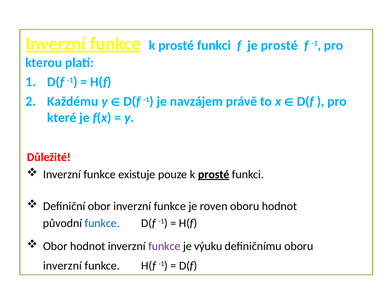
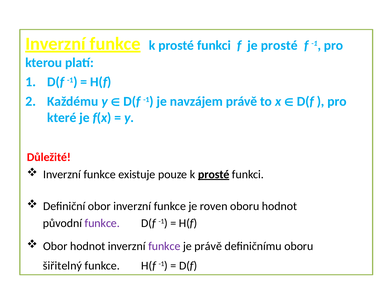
funkce colour: blue -> purple (102, 223)
je výuku: výuku -> právě (208, 246)
inverzní: inverzní -> šiřitelný (62, 266)
